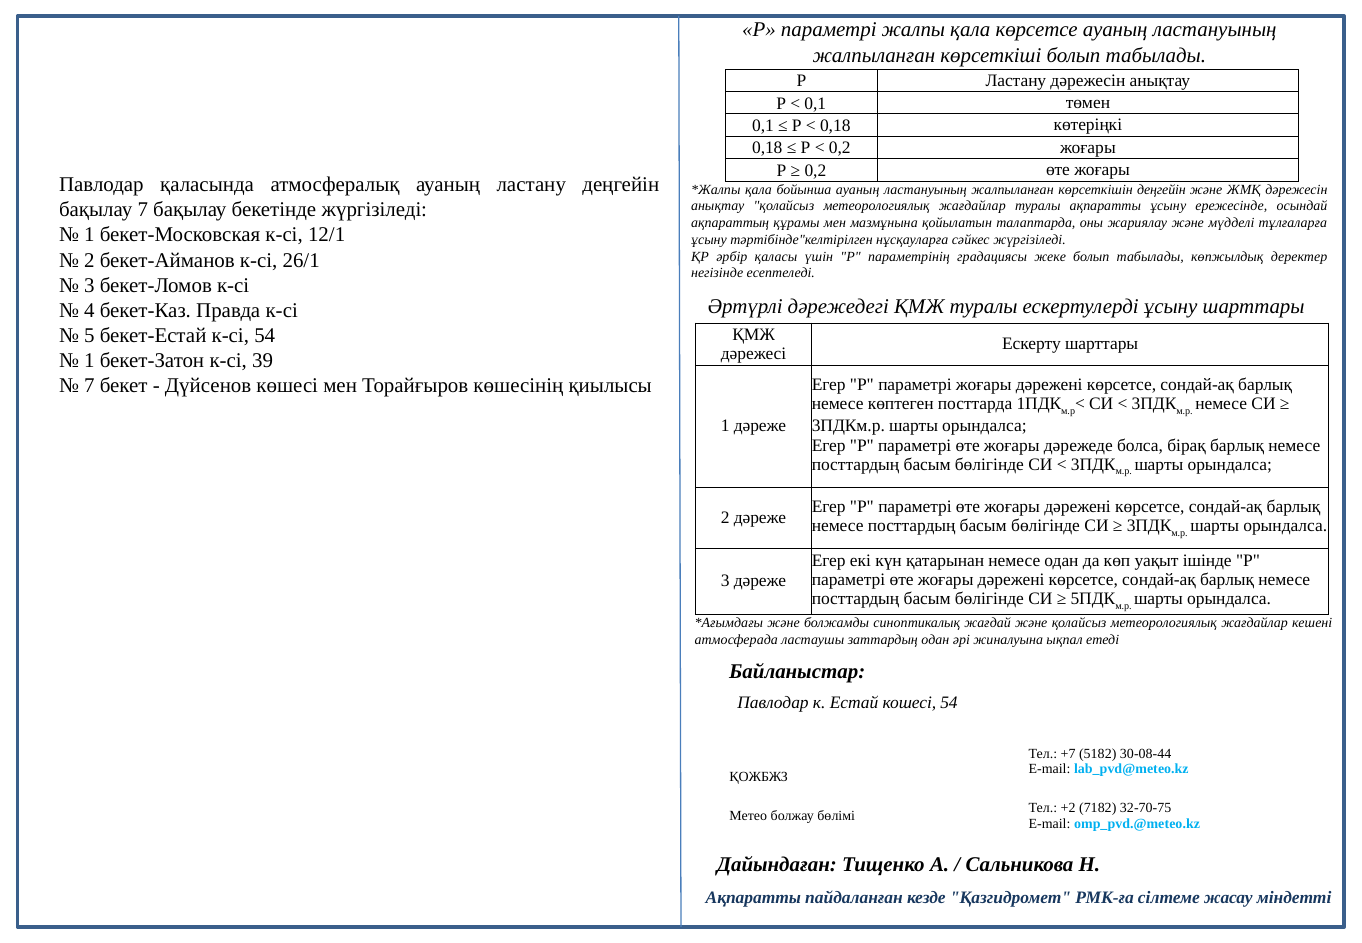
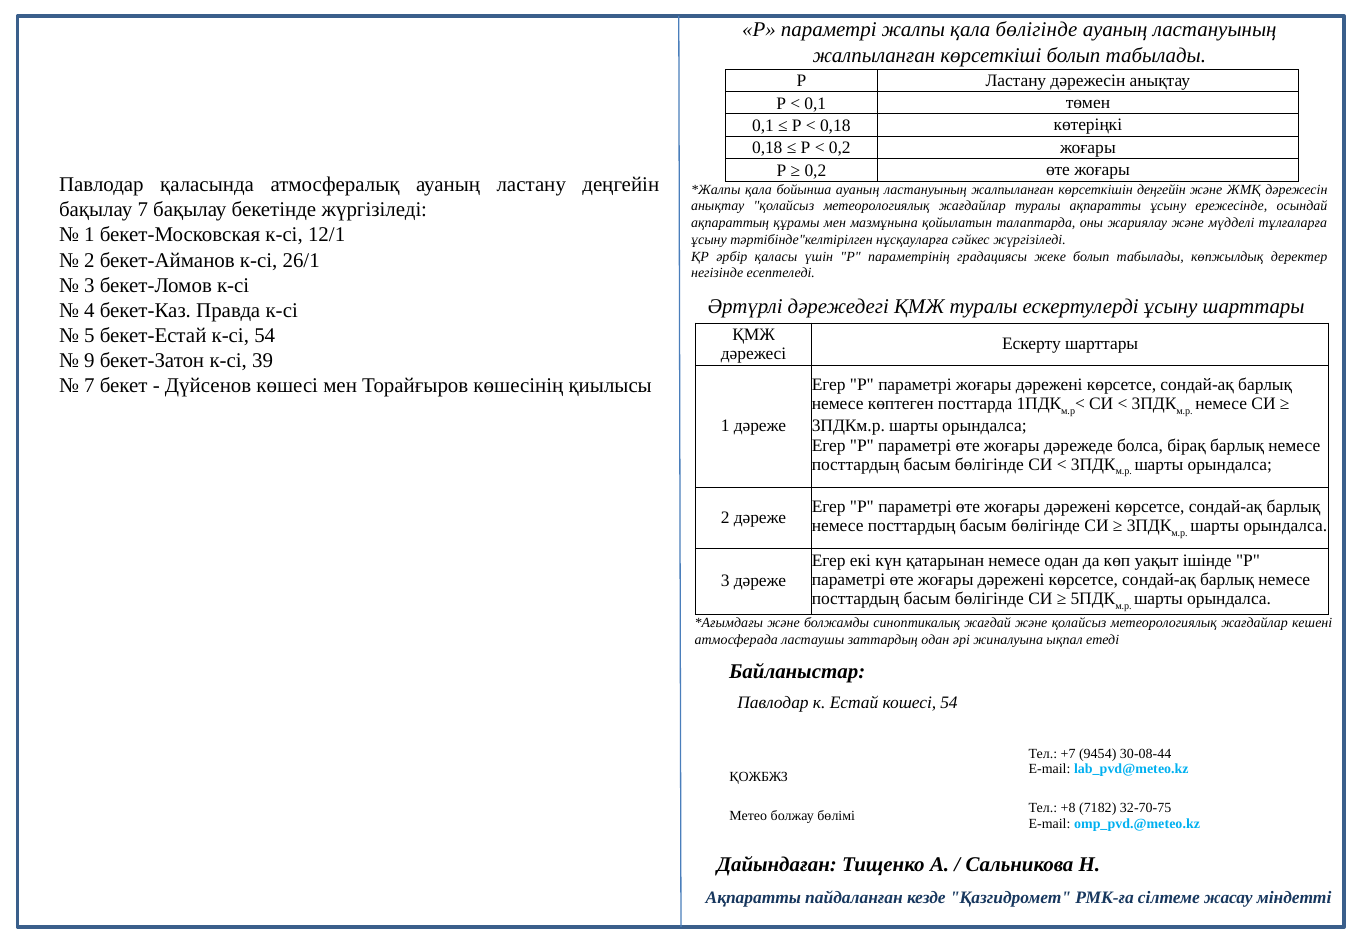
қала көрсетсе: көрсетсе -> бөлігінде (1036, 30)
1: 1 -> 9 (89, 361)
5182: 5182 -> 9454 (1098, 754)
+2: +2 -> +8 (1068, 808)
